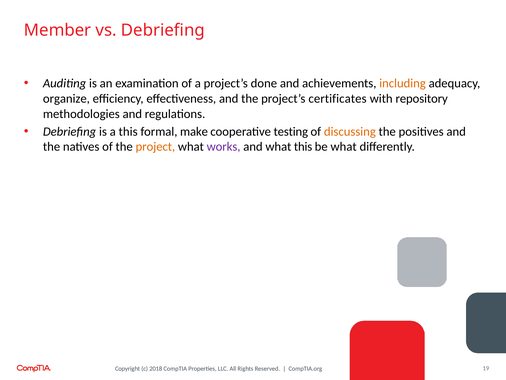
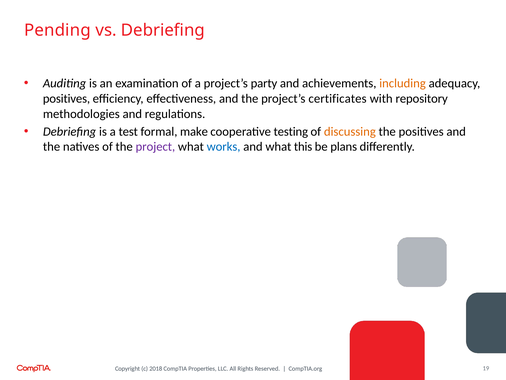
Member: Member -> Pending (57, 30)
done: done -> party (264, 83)
organize: organize -> positives (66, 99)
a this: this -> test (128, 131)
project colour: orange -> purple (155, 147)
works colour: purple -> blue (224, 147)
be what: what -> plans (344, 147)
